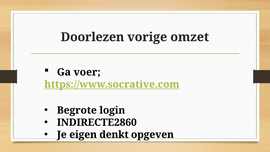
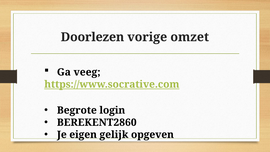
voer: voer -> veeg (87, 72)
INDIRECTE2860: INDIRECTE2860 -> BEREKENT2860 (97, 122)
denkt: denkt -> gelijk (114, 135)
